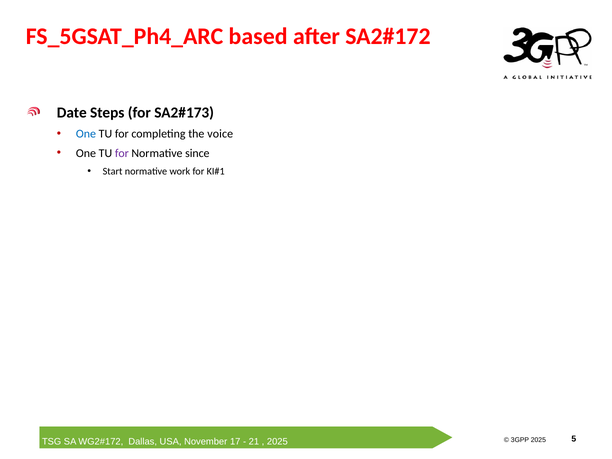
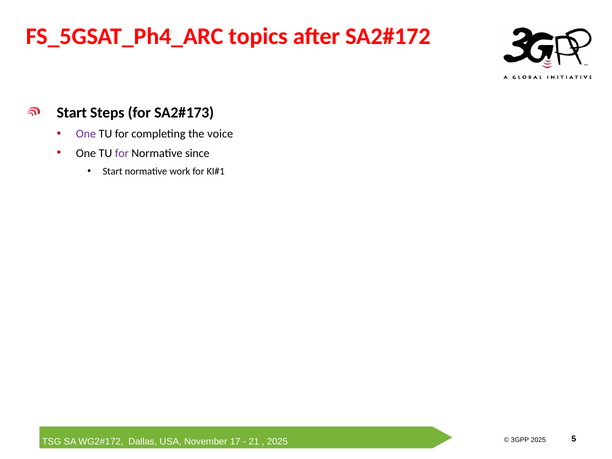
based: based -> topics (258, 37)
Date: Date -> Start (72, 113)
One colour: blue -> purple (86, 134)
